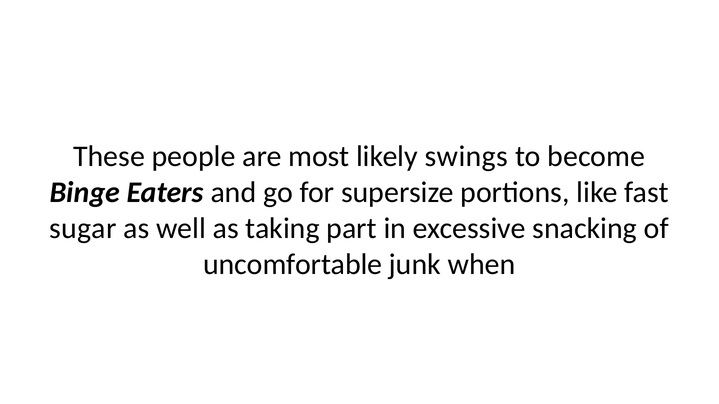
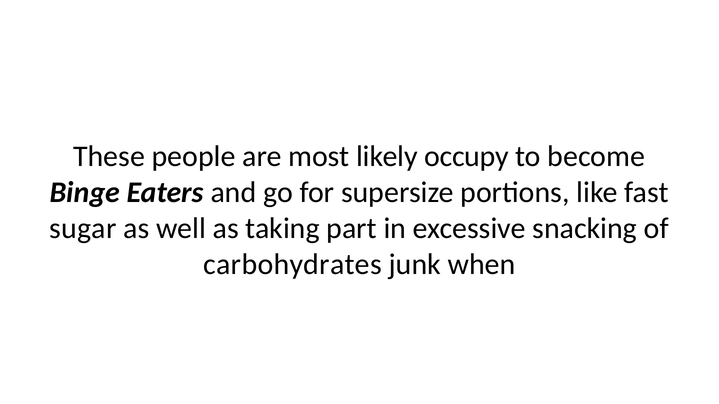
swings: swings -> occupy (467, 157)
uncomfortable: uncomfortable -> carbohydrates (293, 265)
